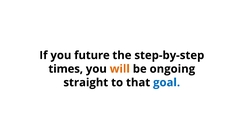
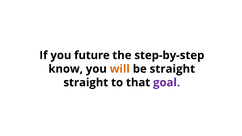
times: times -> know (66, 69)
be ongoing: ongoing -> straight (172, 69)
goal colour: blue -> purple (167, 83)
